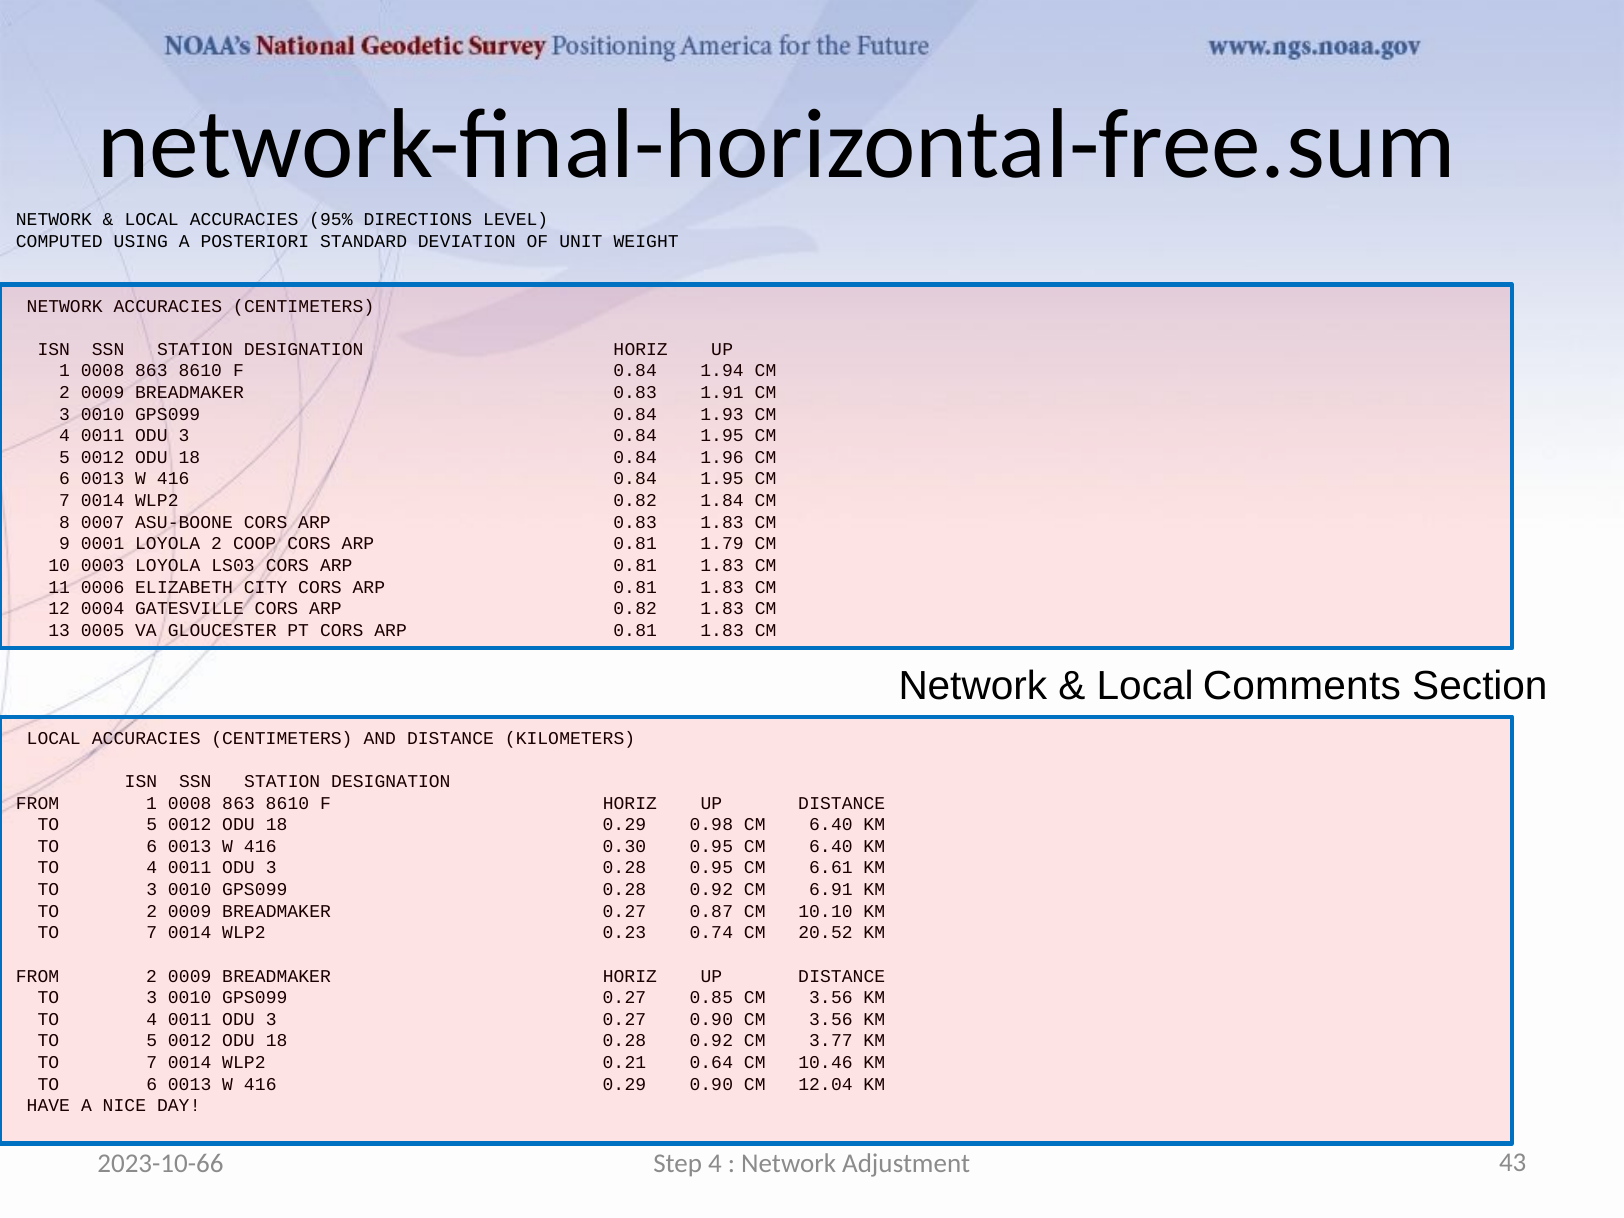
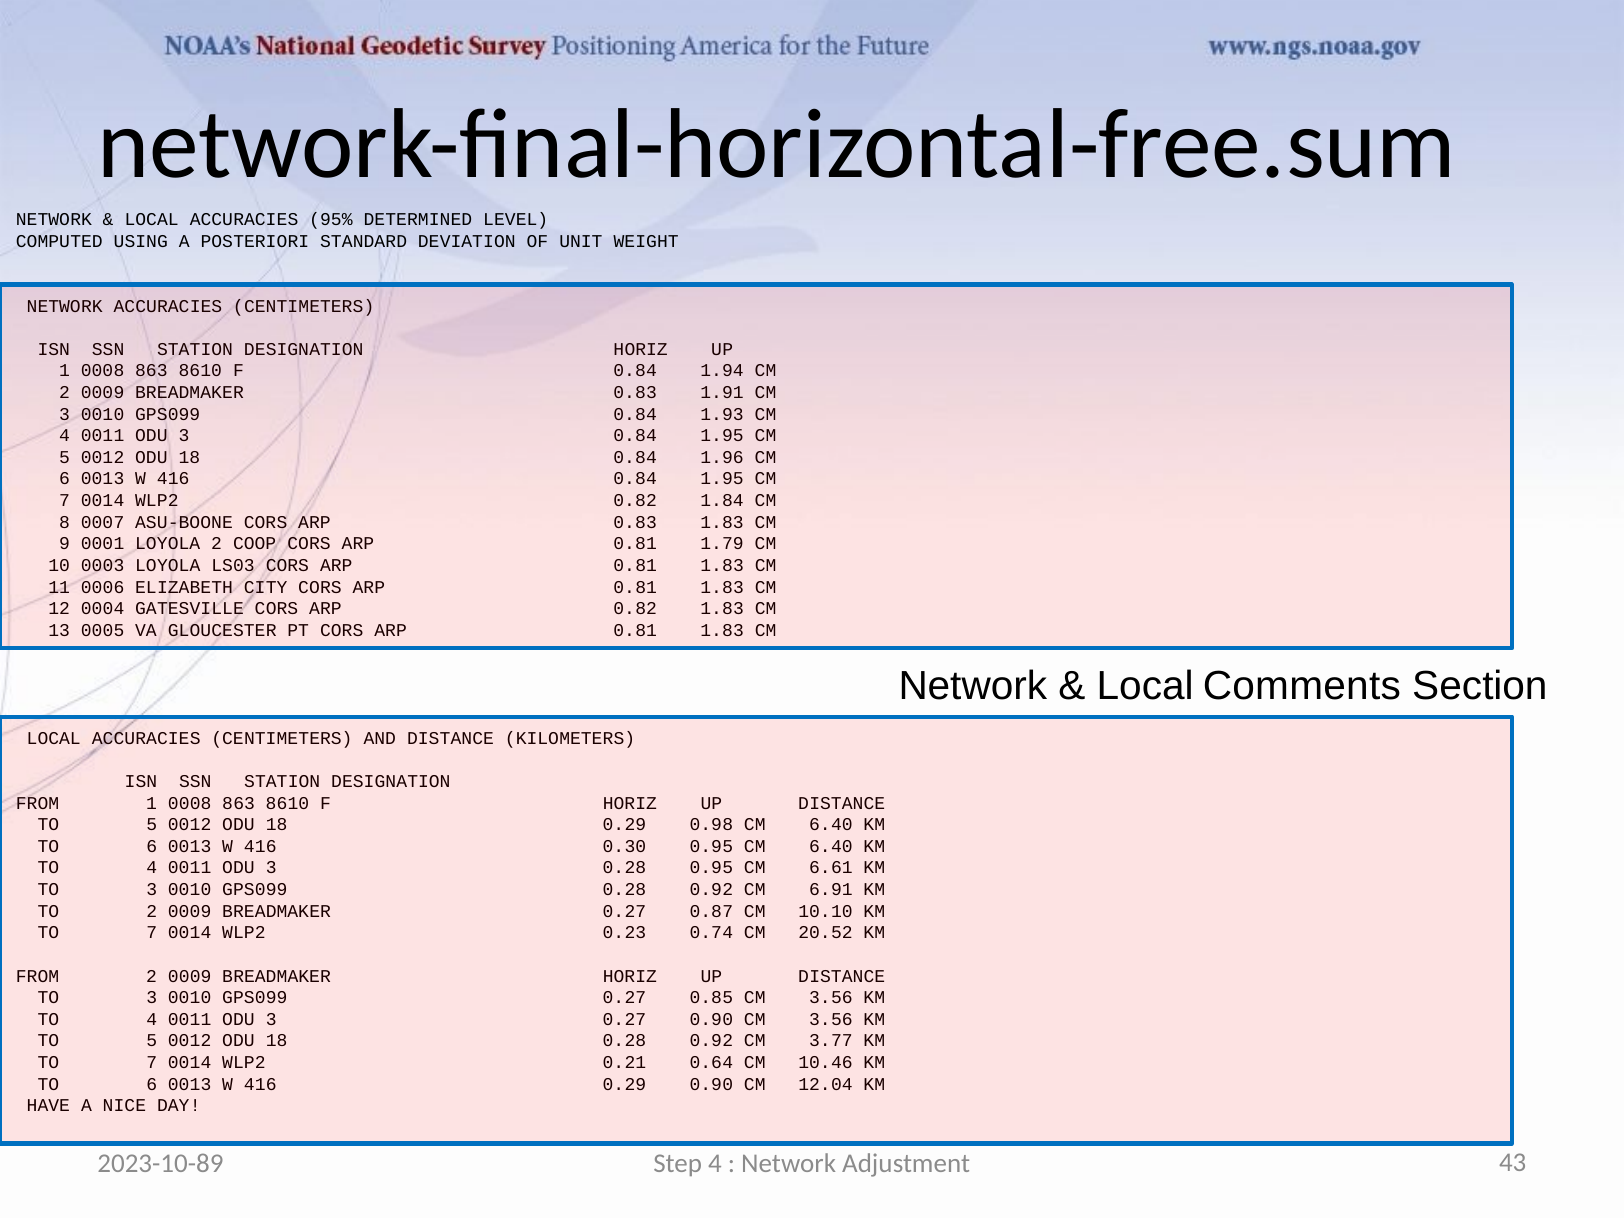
DIRECTIONS: DIRECTIONS -> DETERMINED (418, 220)
2023-10-66: 2023-10-66 -> 2023-10-89 (160, 1163)
